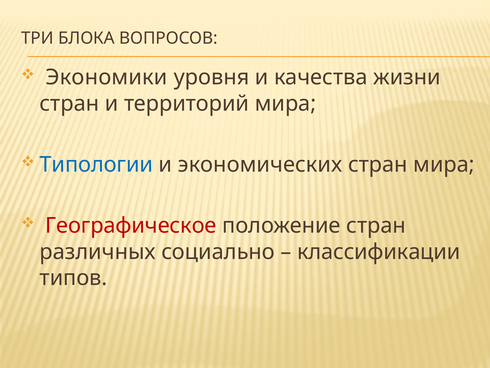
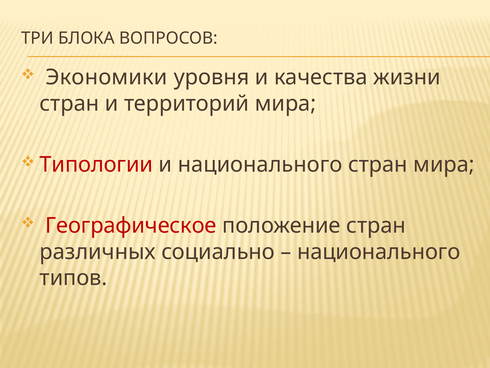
Типологии colour: blue -> red (96, 164)
и экономических: экономических -> национального (260, 164)
классификации: классификации -> национального (379, 252)
